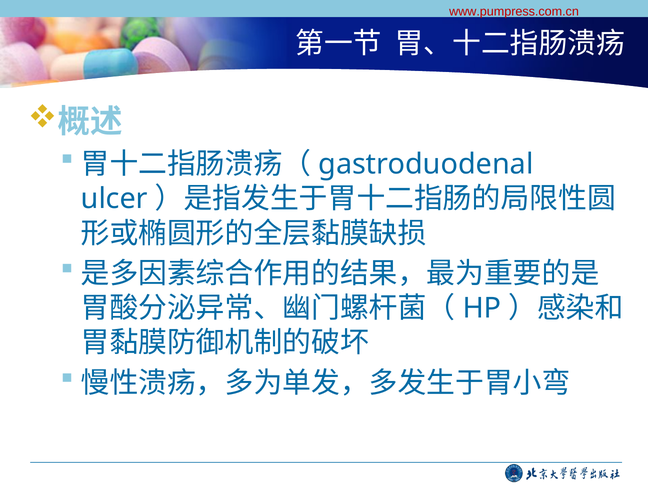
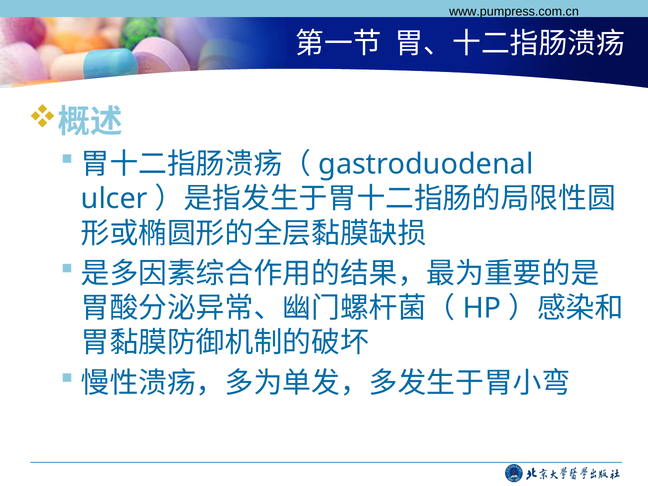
www.pumpress.com.cn colour: red -> black (514, 12)
